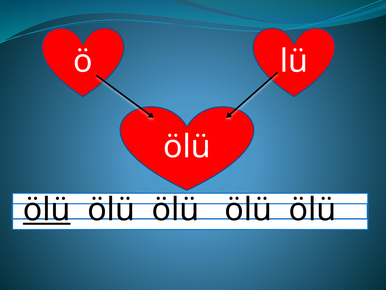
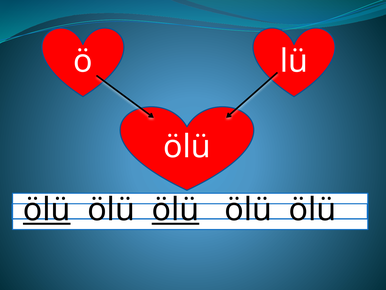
ölü underline: none -> present (175, 209)
